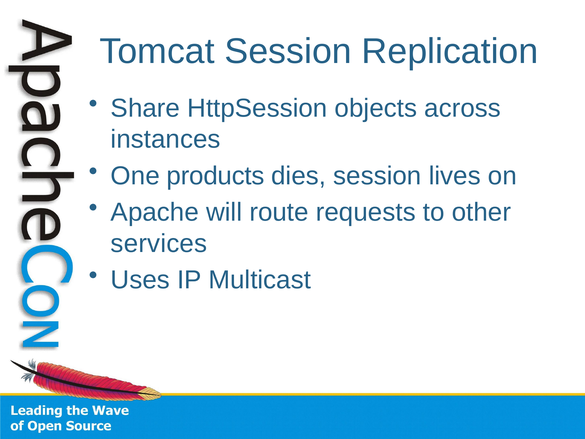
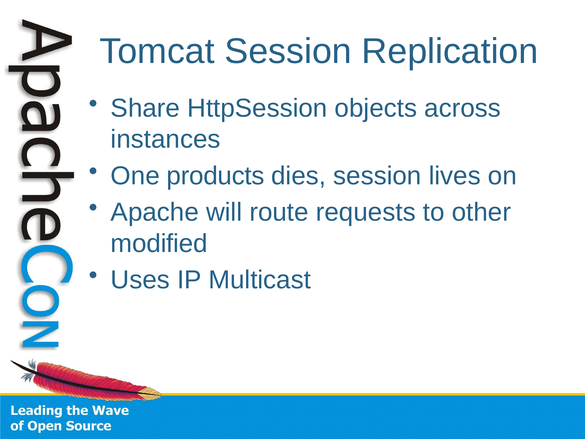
services: services -> modified (159, 243)
